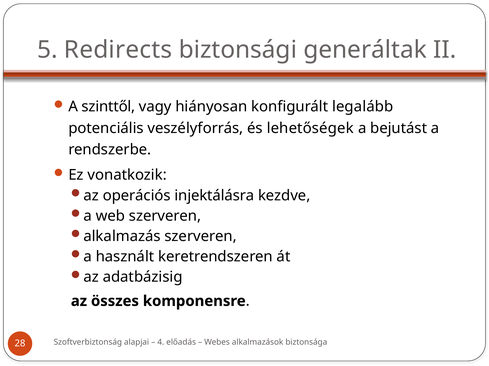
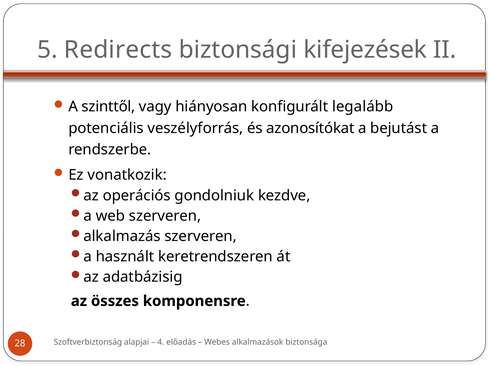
generáltak: generáltak -> kifejezések (365, 50)
lehetőségek: lehetőségek -> azonosítókat (310, 128)
injektálásra: injektálásra -> gondolniuk (214, 196)
